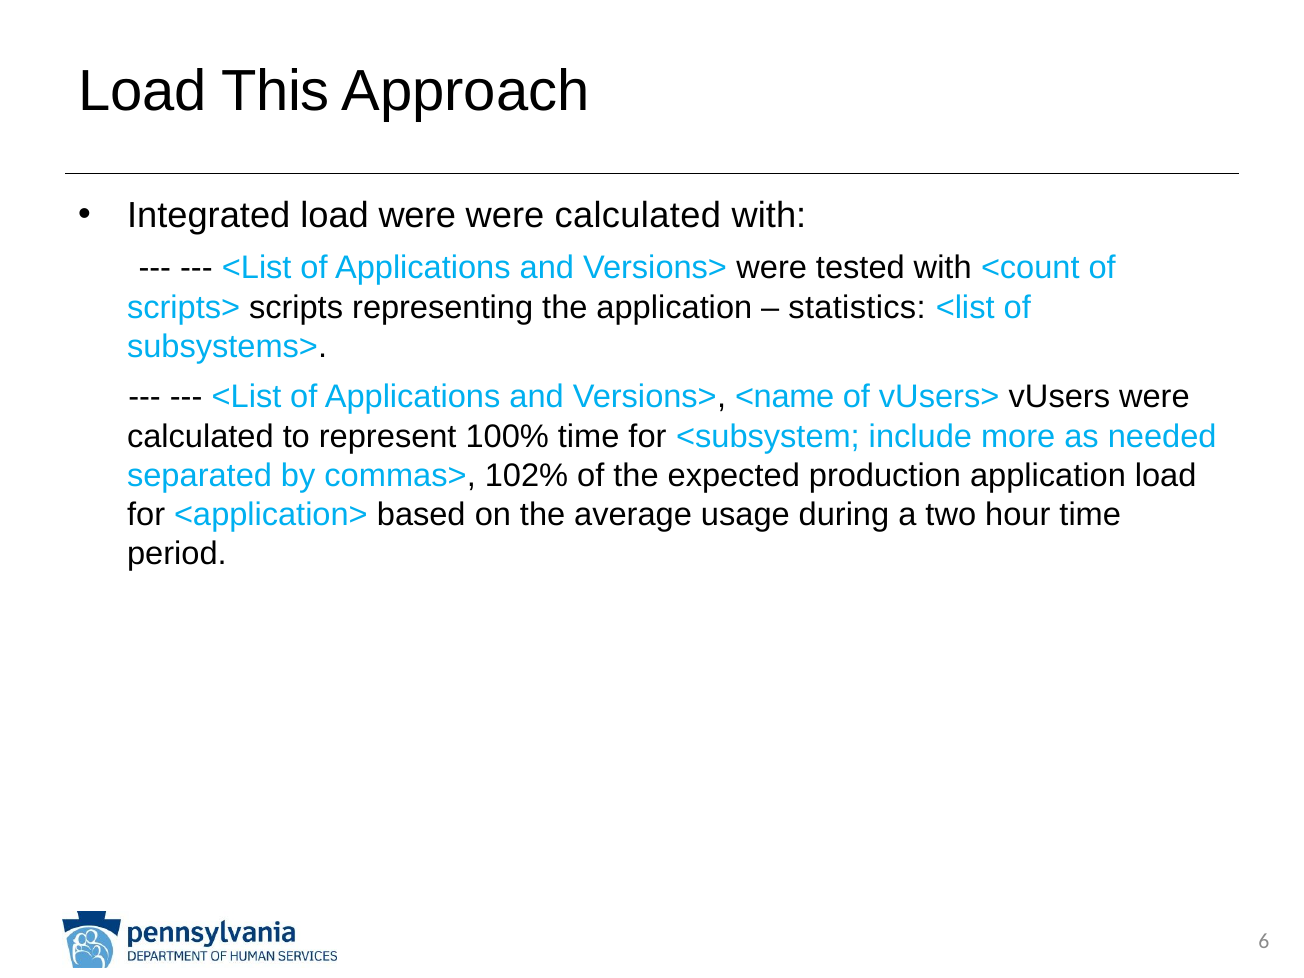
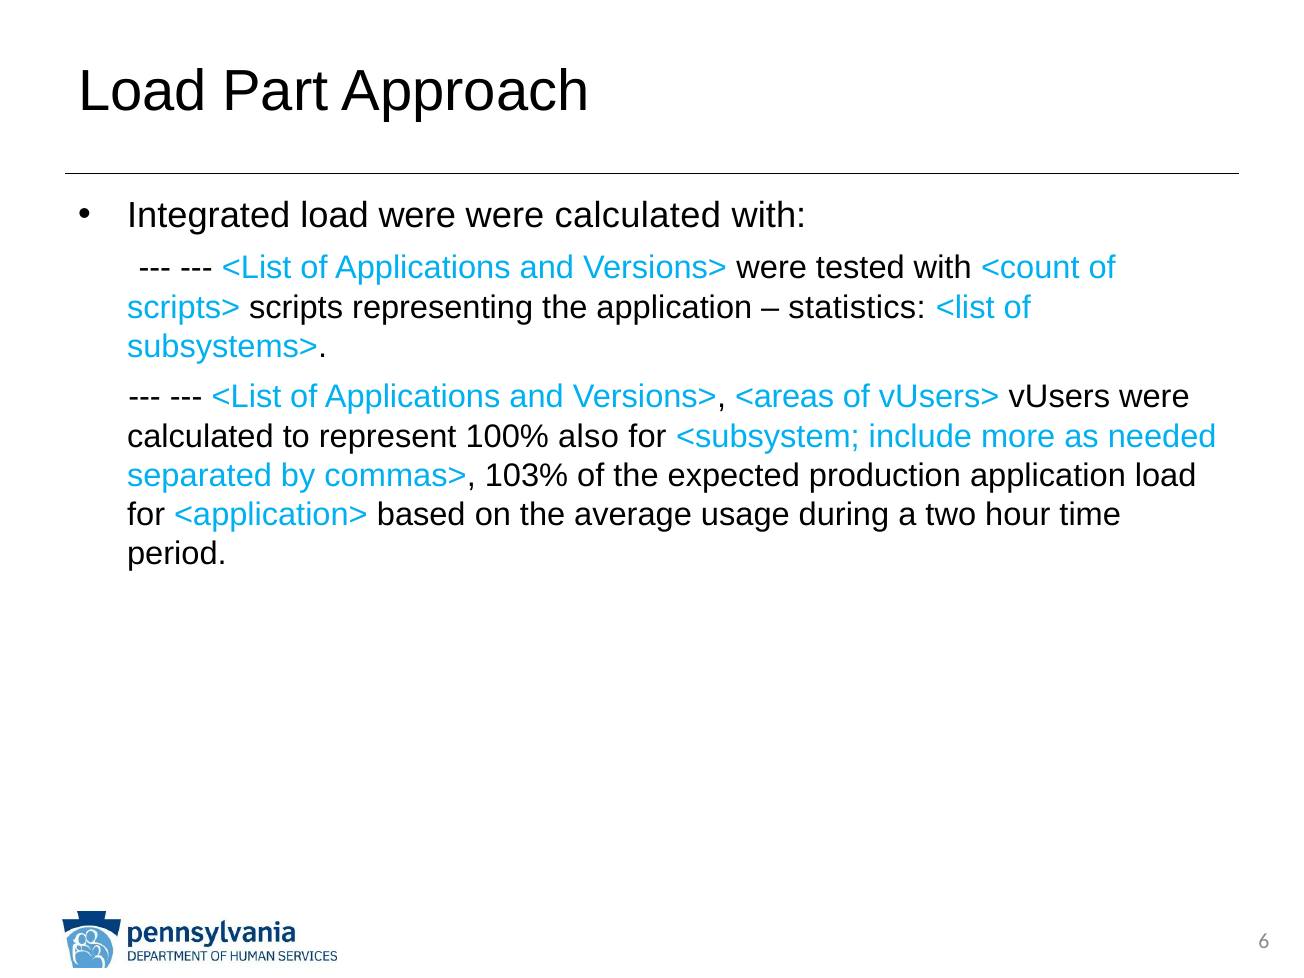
This: This -> Part (275, 91)
<name: <name -> <areas (785, 396)
100% time: time -> also (589, 436)
102%: 102% -> 103% (527, 475)
